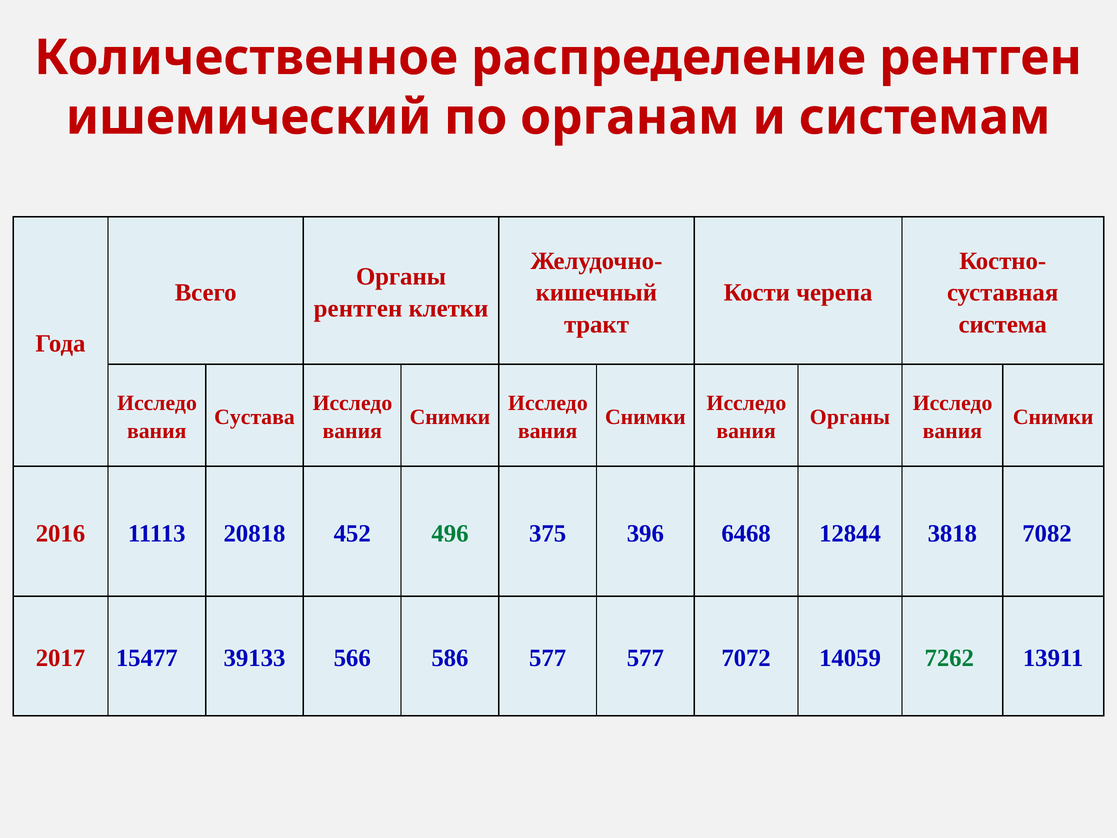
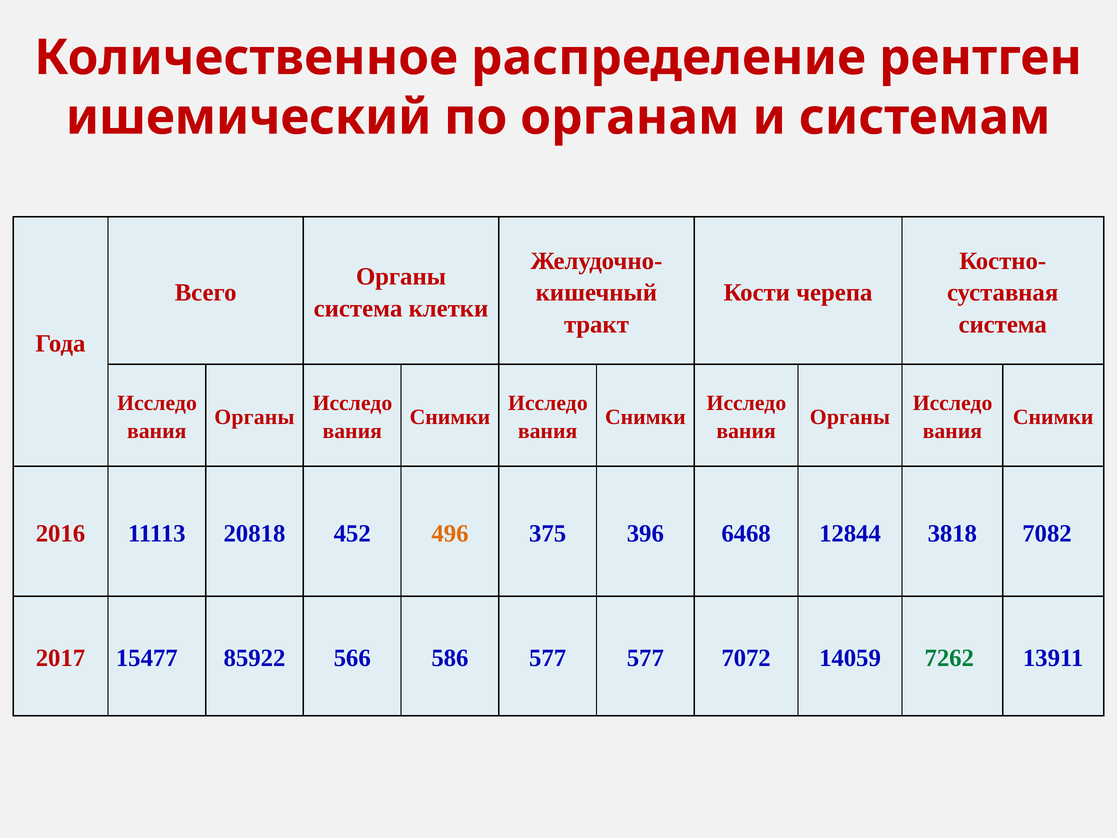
рентген: рентген -> система (358, 308)
Сустава: Сустава -> Органы (254, 417)
496 colour: green -> orange (450, 533)
39133: 39133 -> 85922 (255, 658)
